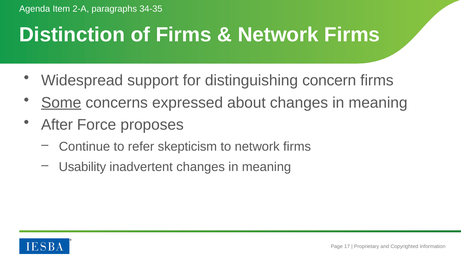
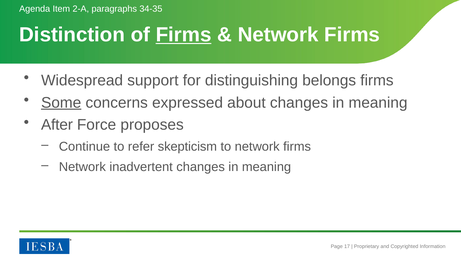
Firms underline: none -> present (184, 35)
concern: concern -> belongs (329, 80)
Usability: Usability -> Network (82, 167)
